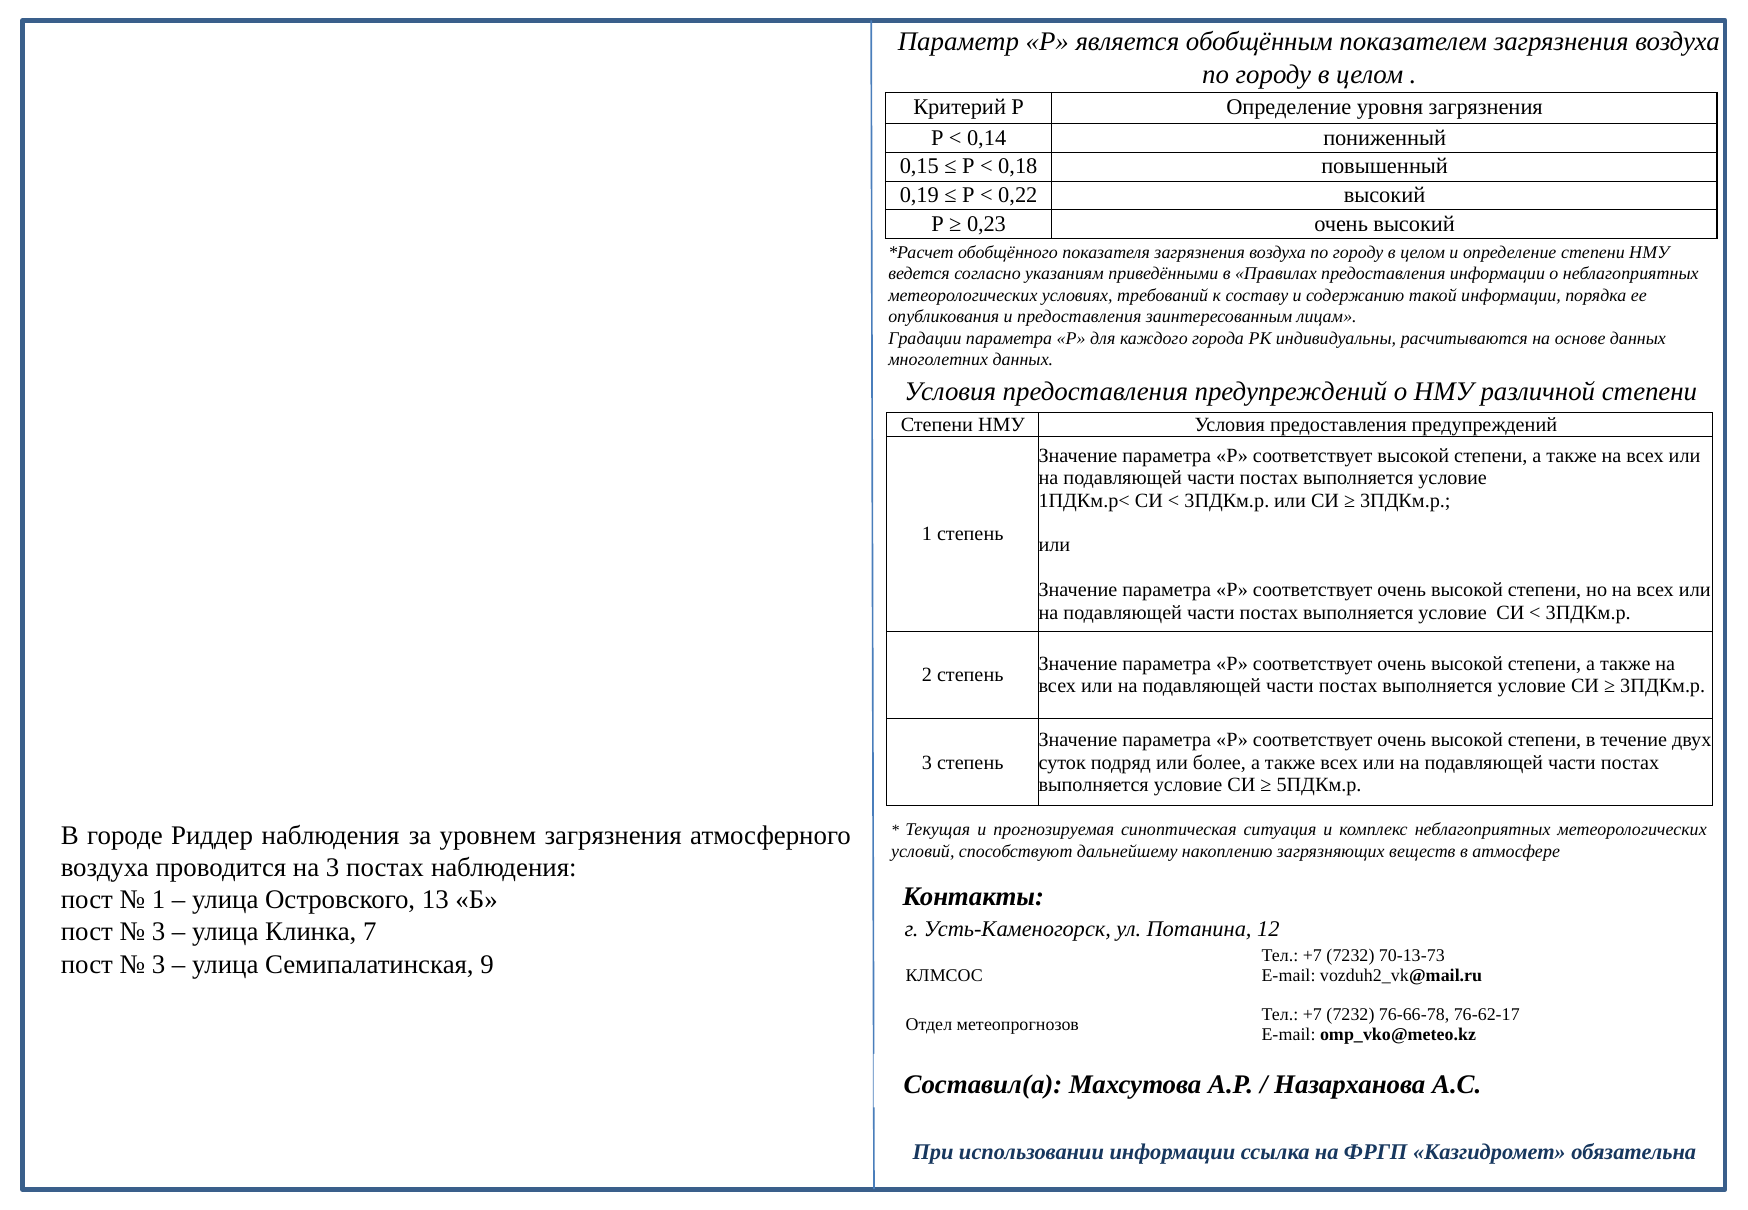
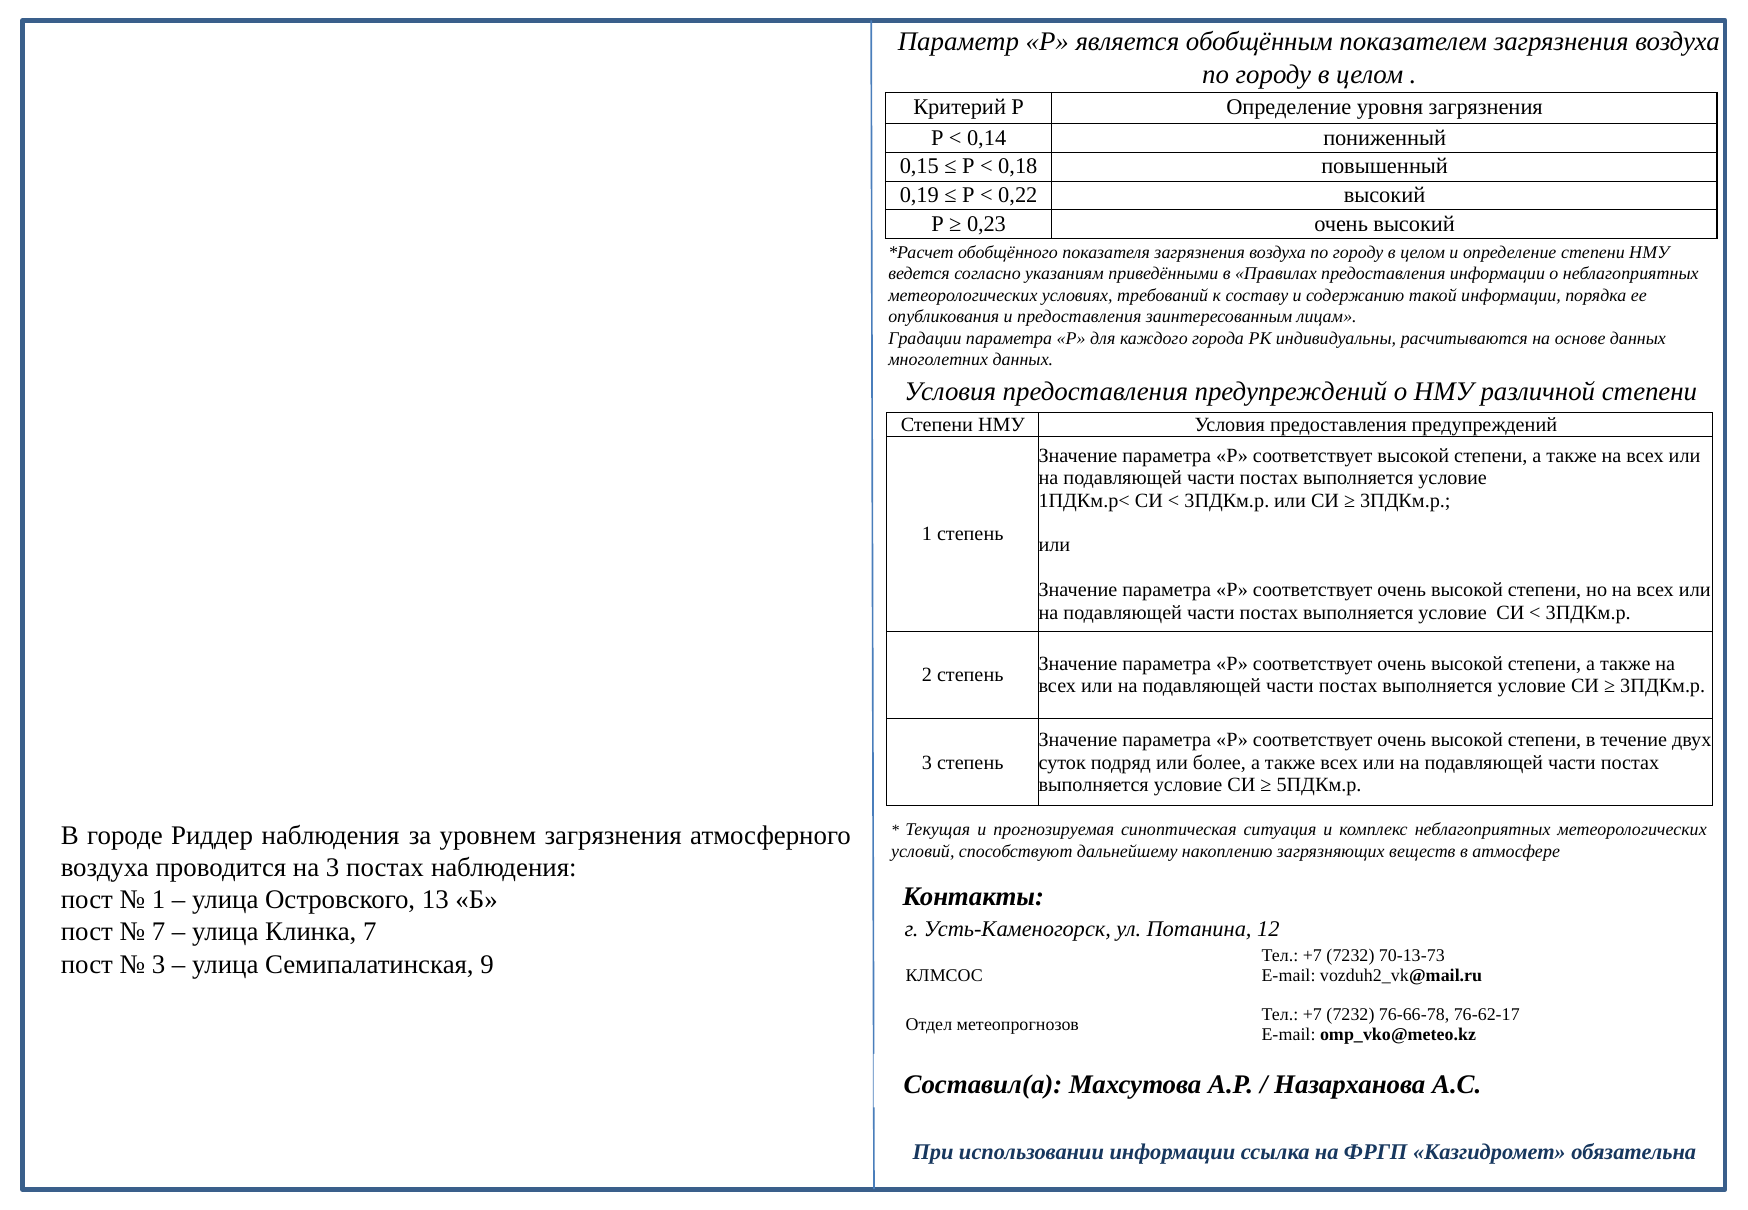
3: 3 -> 7 (158, 932)
